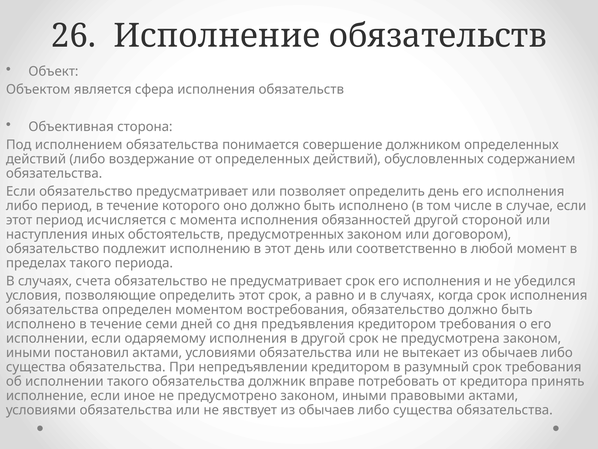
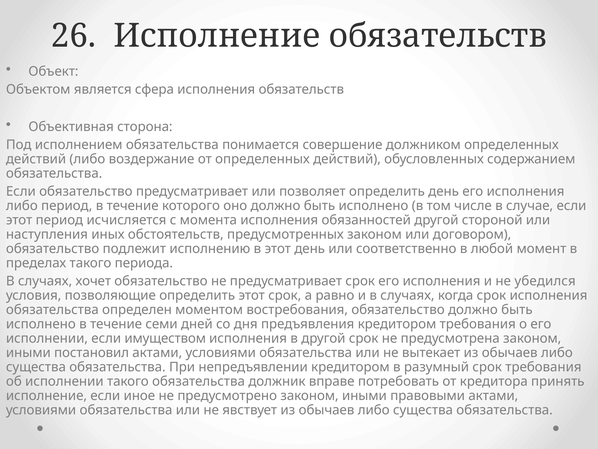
счета: счета -> хочет (93, 281)
одаряемому: одаряемому -> имуществом (165, 338)
